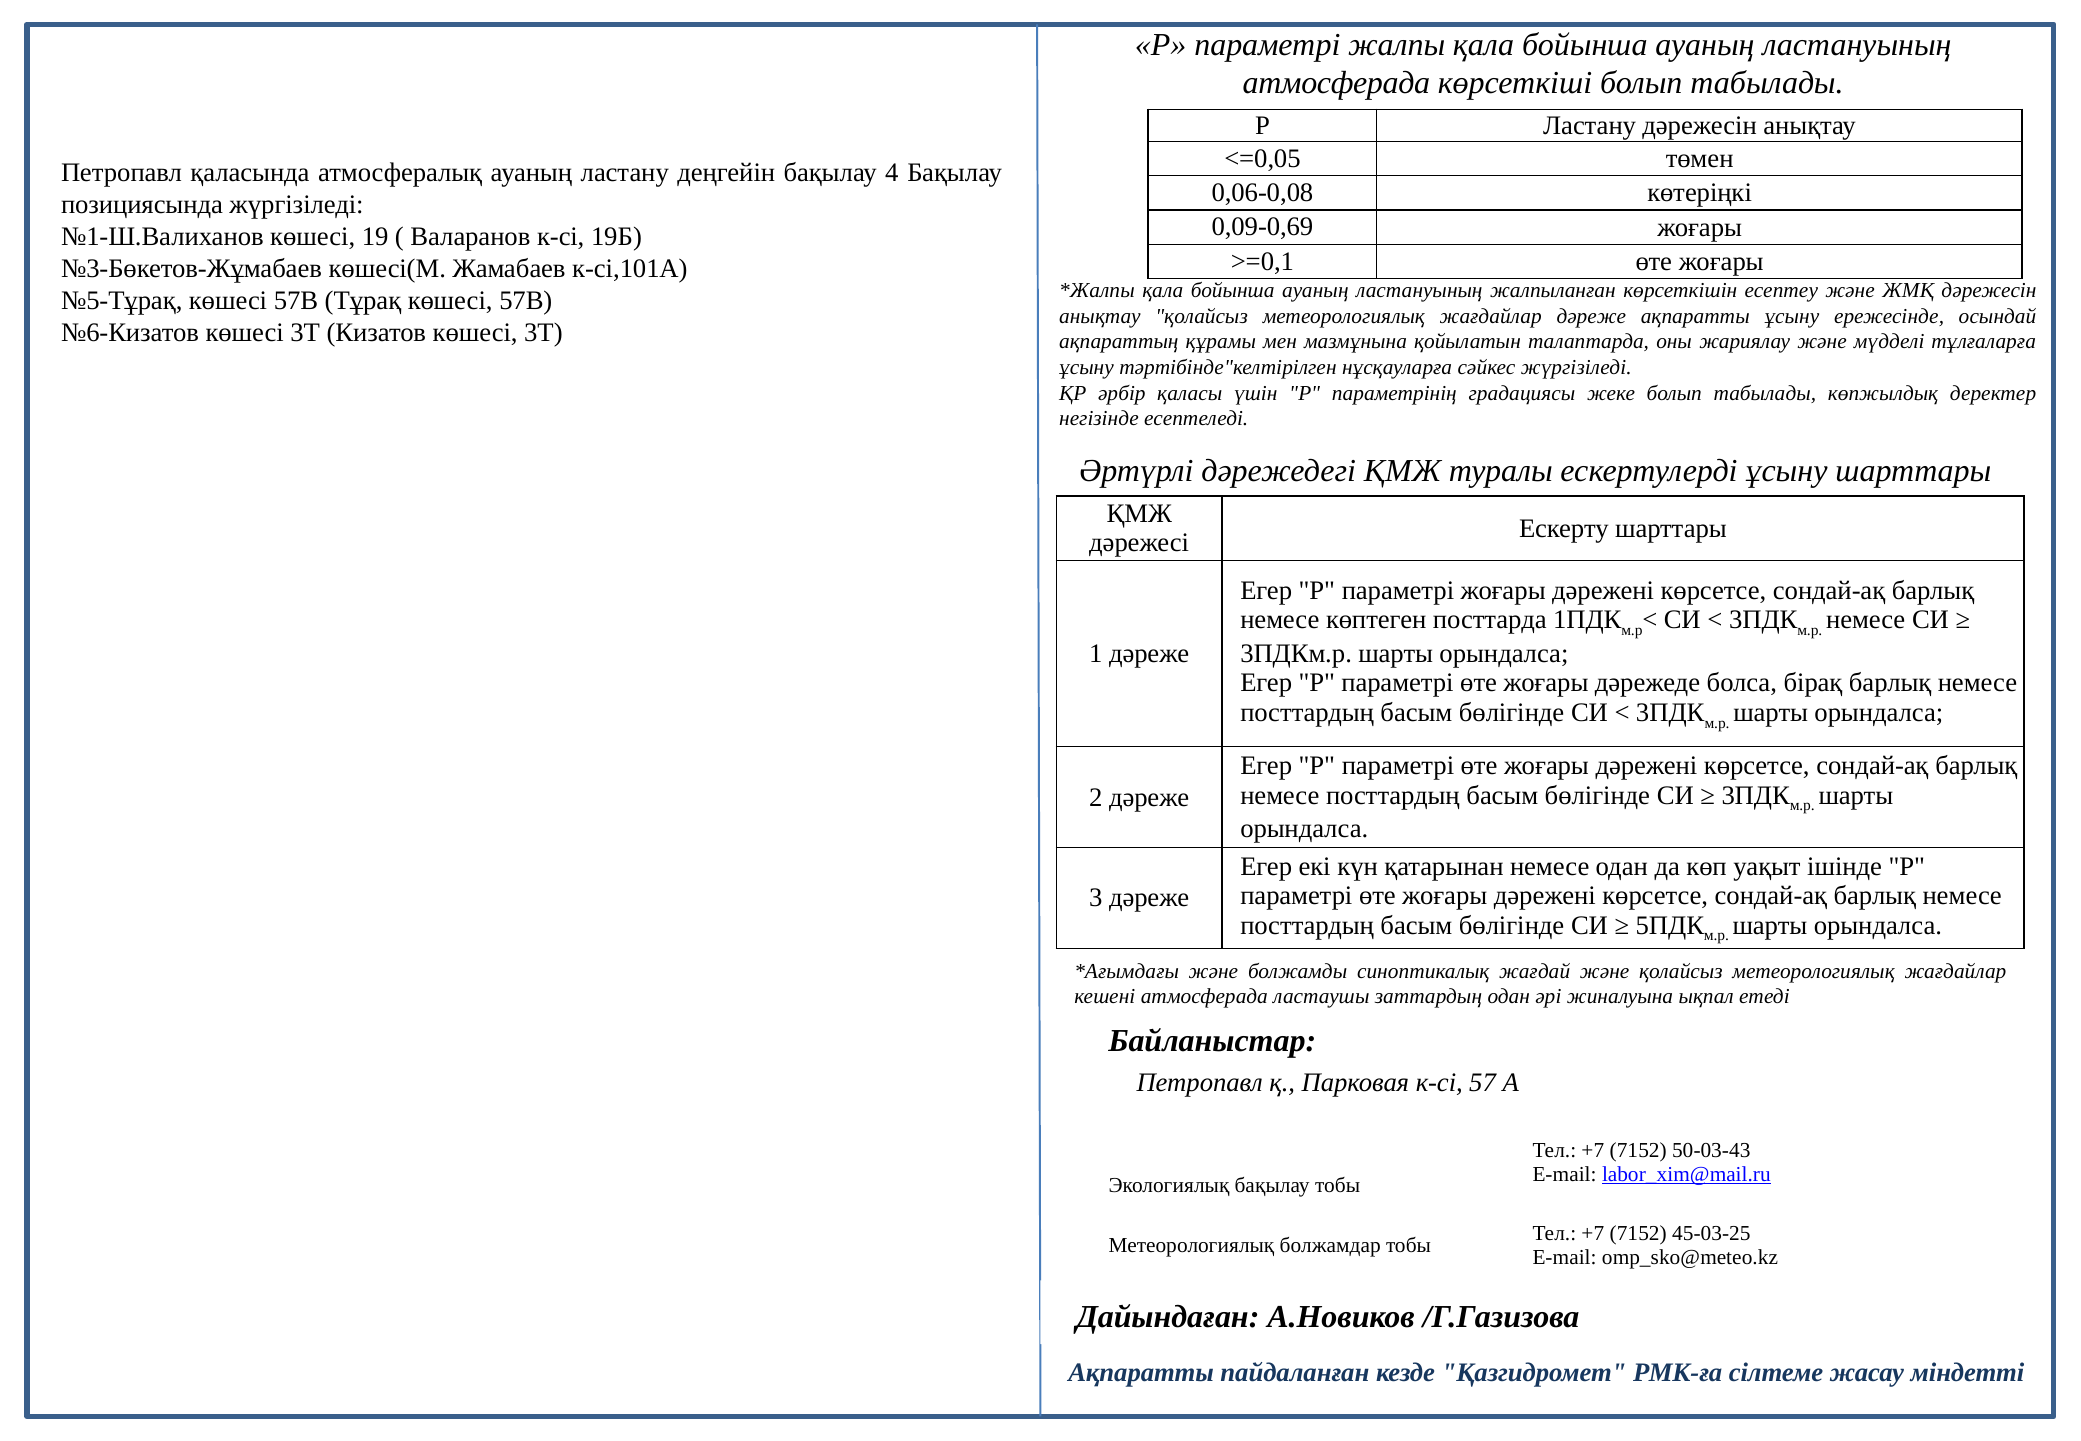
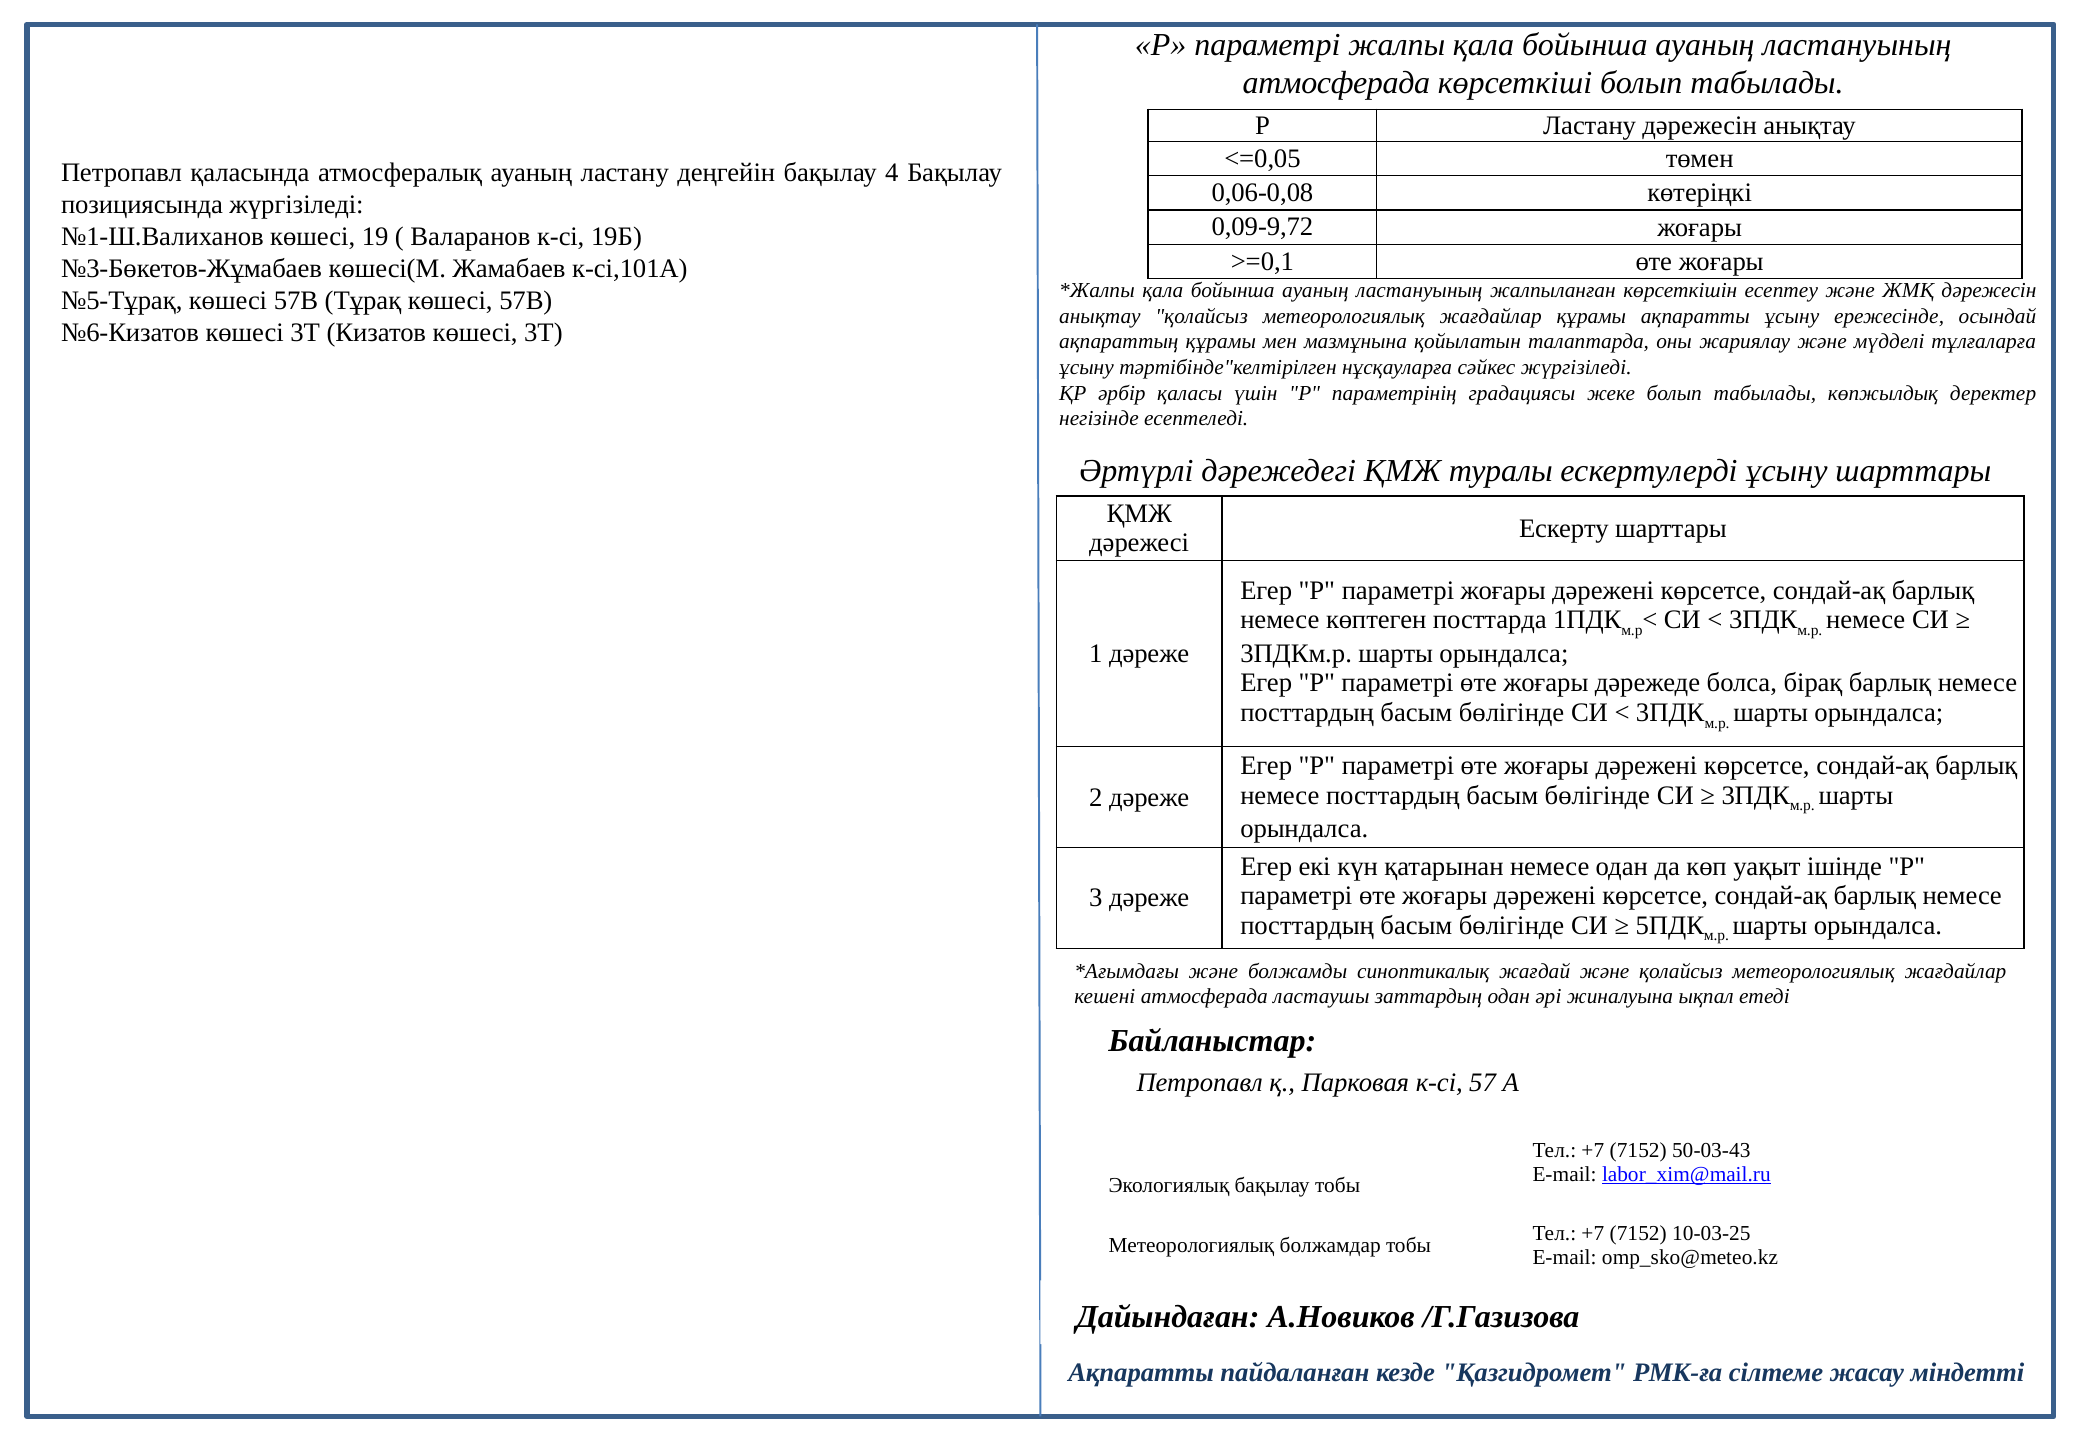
0,09-0,69: 0,09-0,69 -> 0,09-9,72 (1262, 227)
жағдайлар дәреже: дәреже -> құрамы (1591, 316)
45-03-25: 45-03-25 -> 10-03-25 (1711, 1233)
